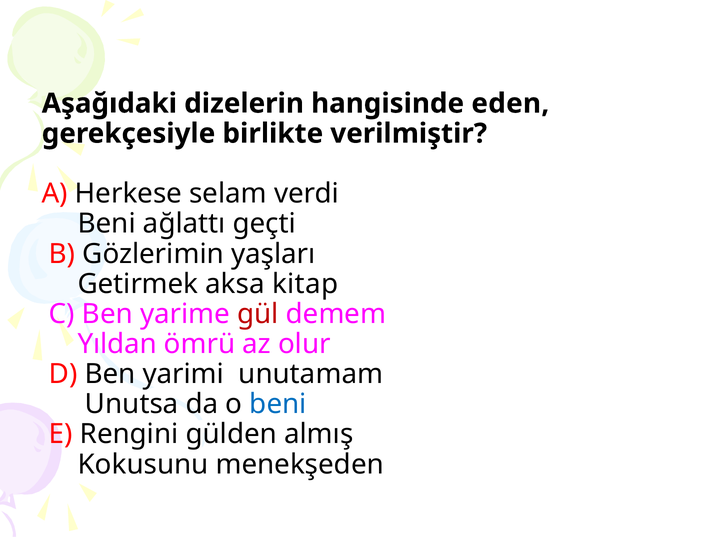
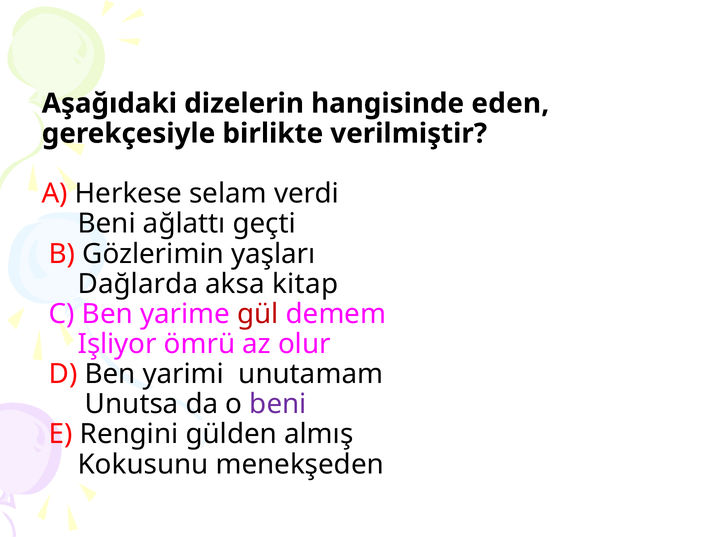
Getirmek: Getirmek -> Dağlarda (138, 284)
Yıldan: Yıldan -> Işliyor (117, 344)
beni colour: blue -> purple (278, 404)
